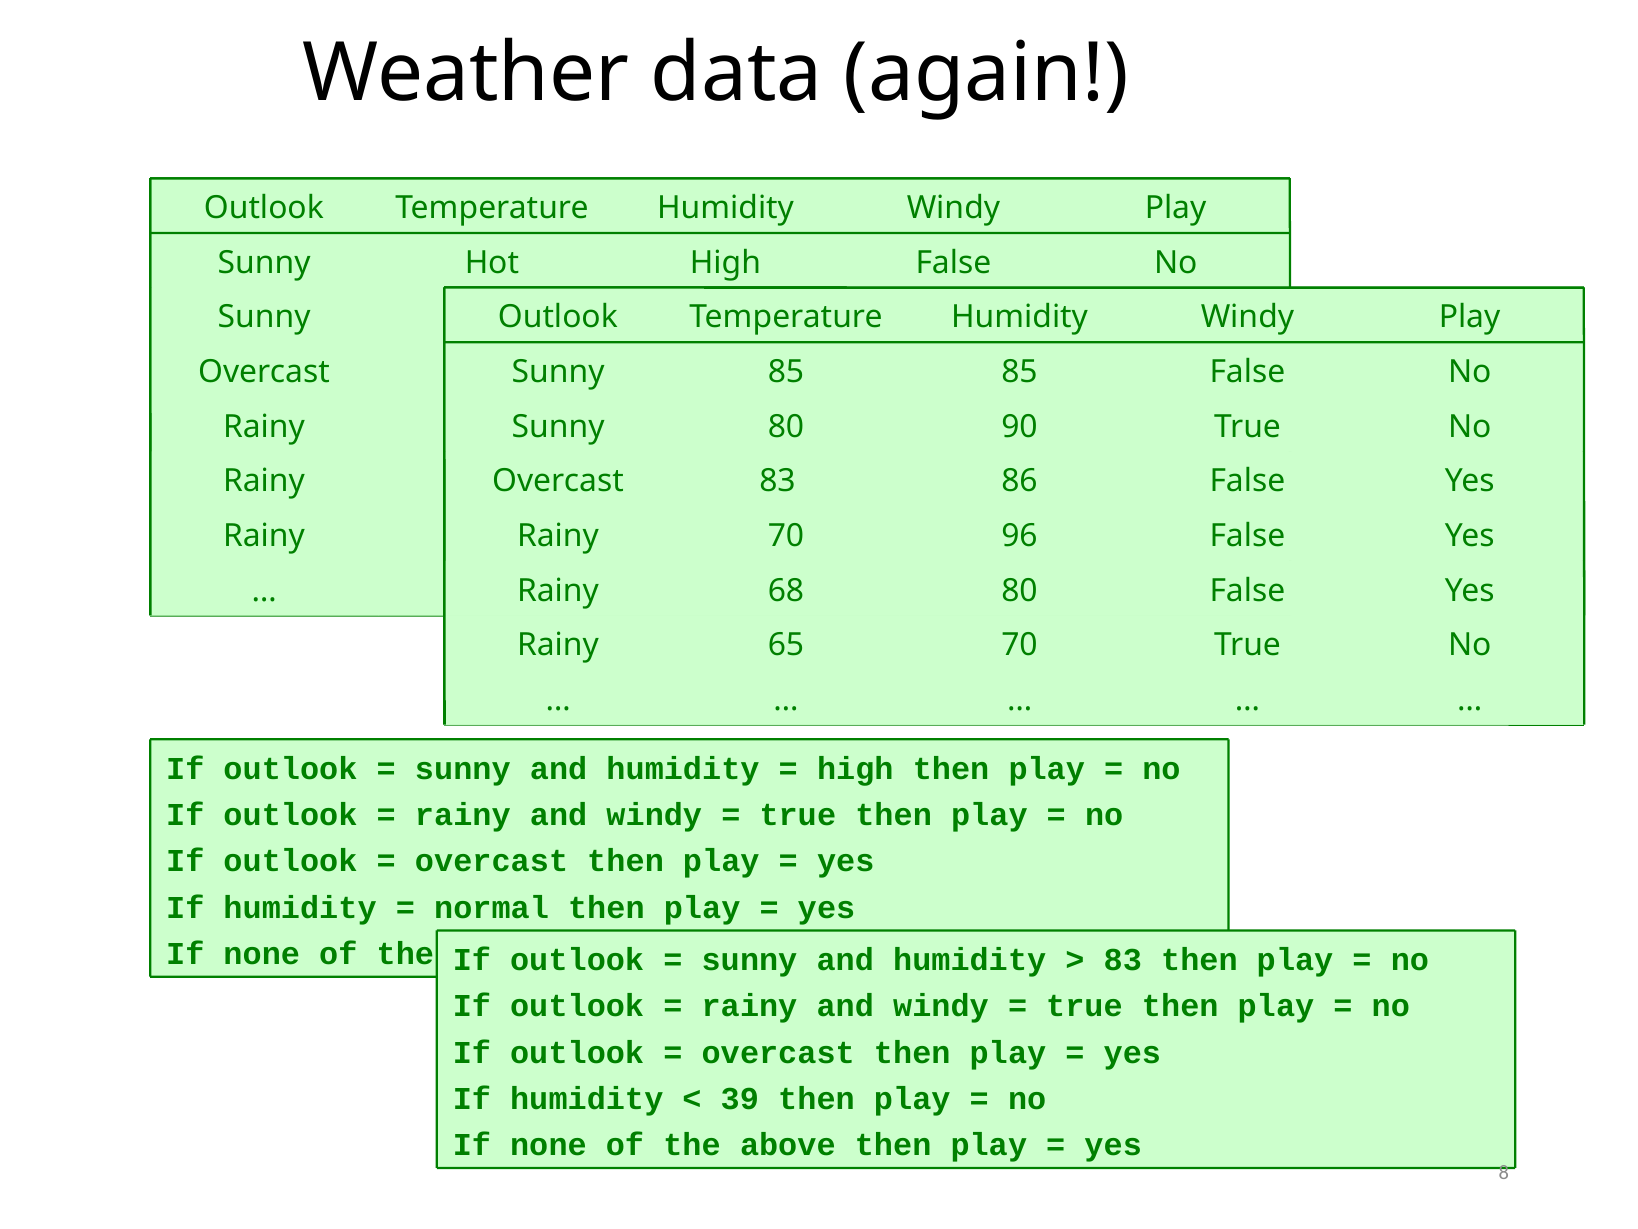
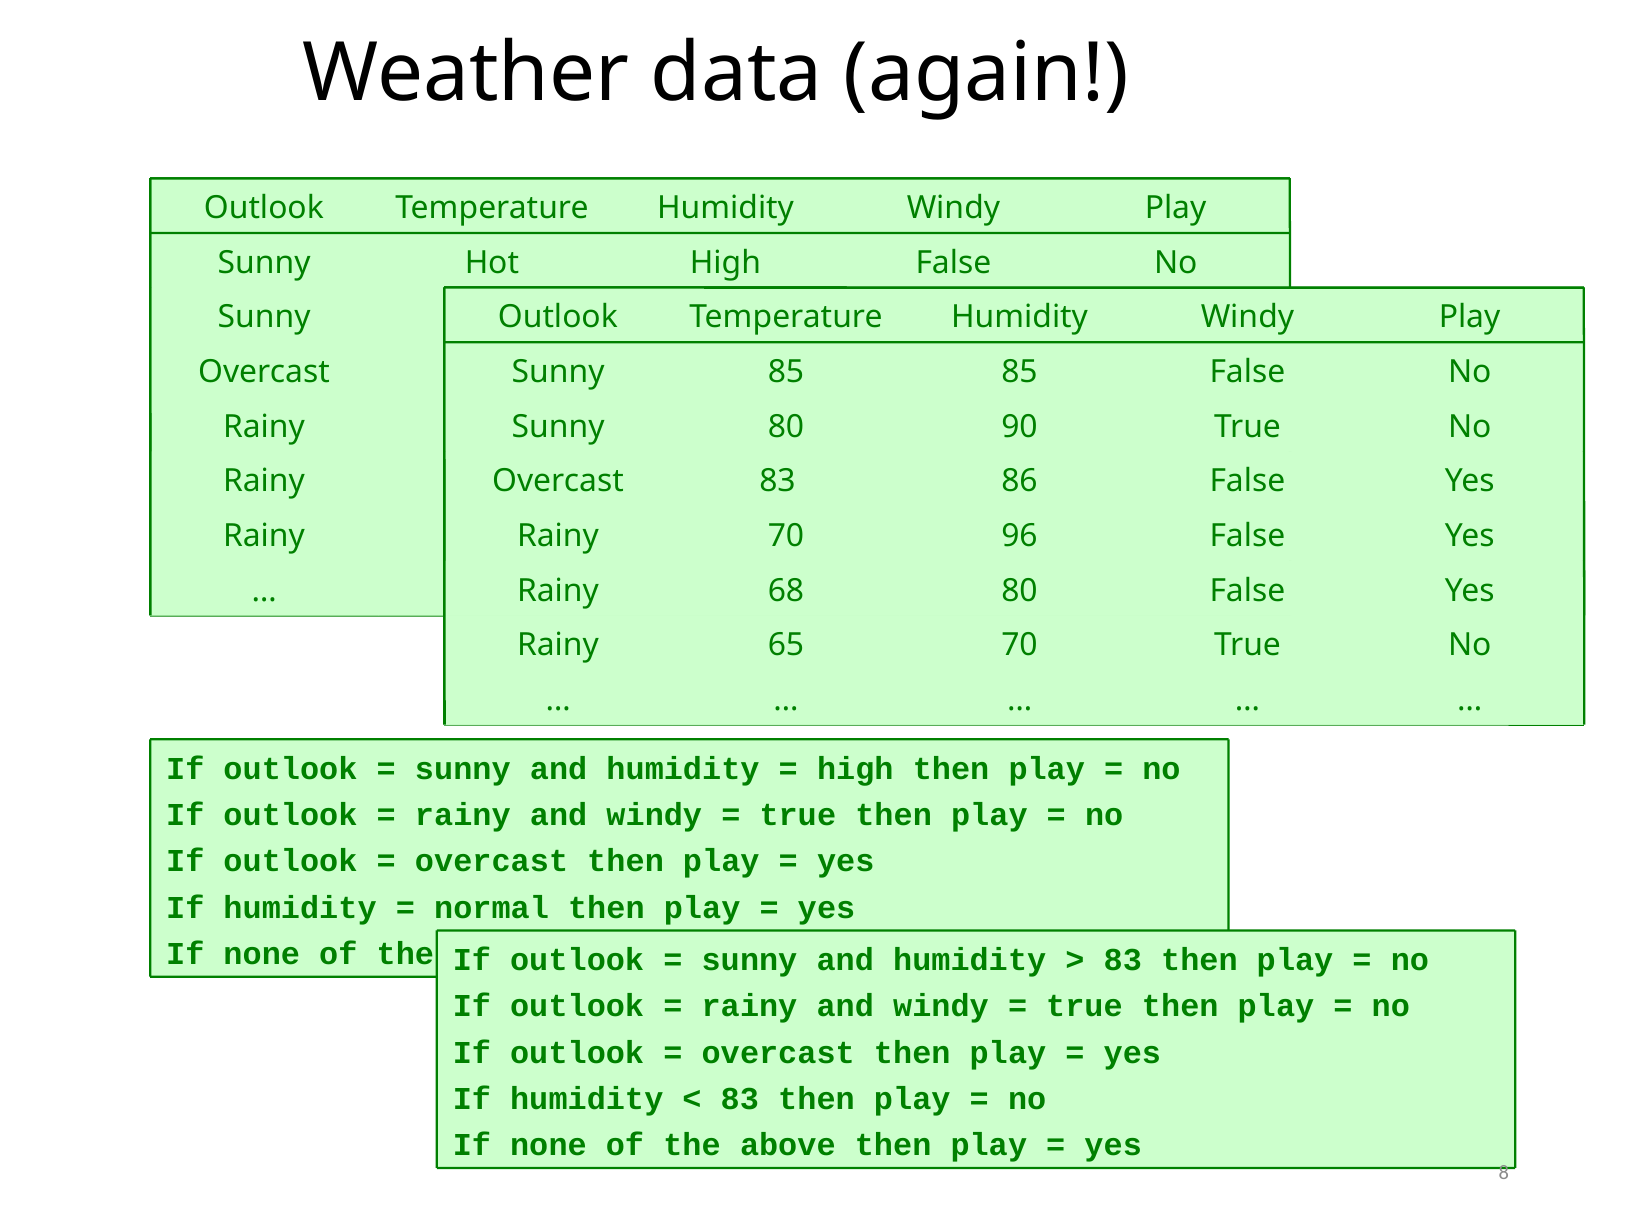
39: 39 -> 83 (740, 1098)
